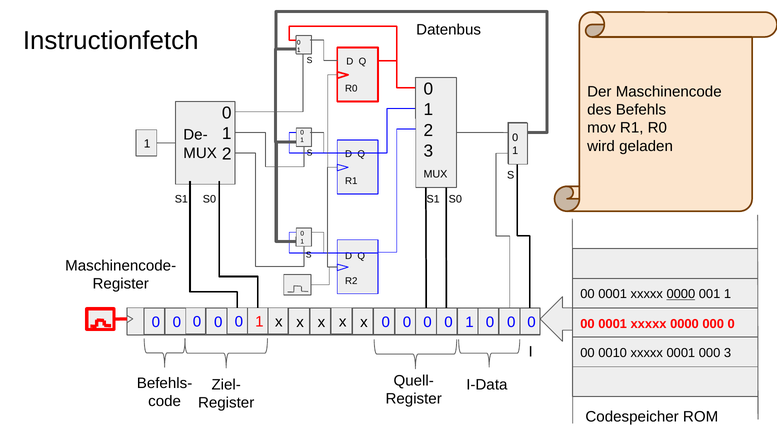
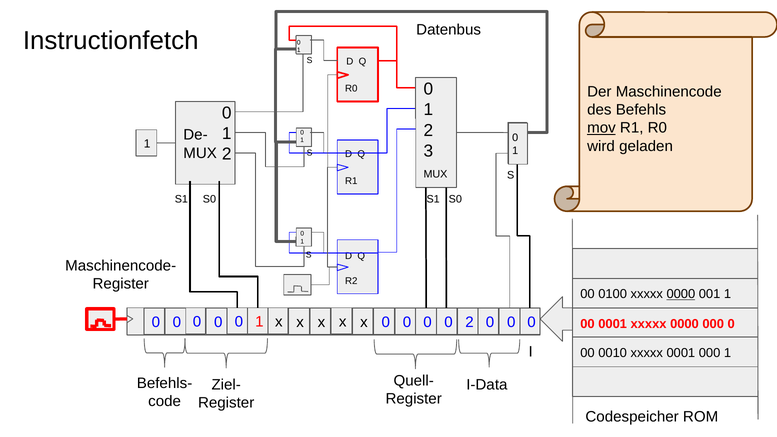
mov underline: none -> present (601, 128)
0001: 0001 -> 0100 (613, 294)
1: 1 -> 2 (469, 322)
000 3: 3 -> 1 (727, 353)
